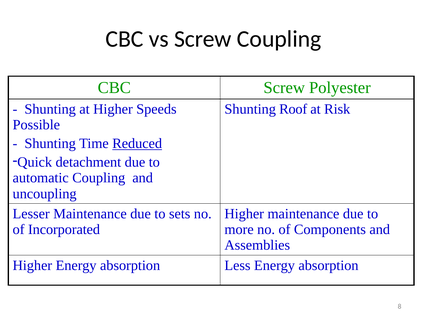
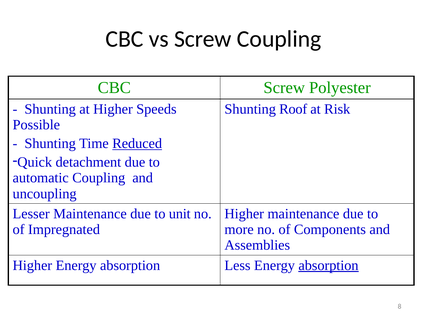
sets: sets -> unit (180, 213)
Incorporated: Incorporated -> Impregnated (64, 229)
absorption underline: none -> present (329, 265)
